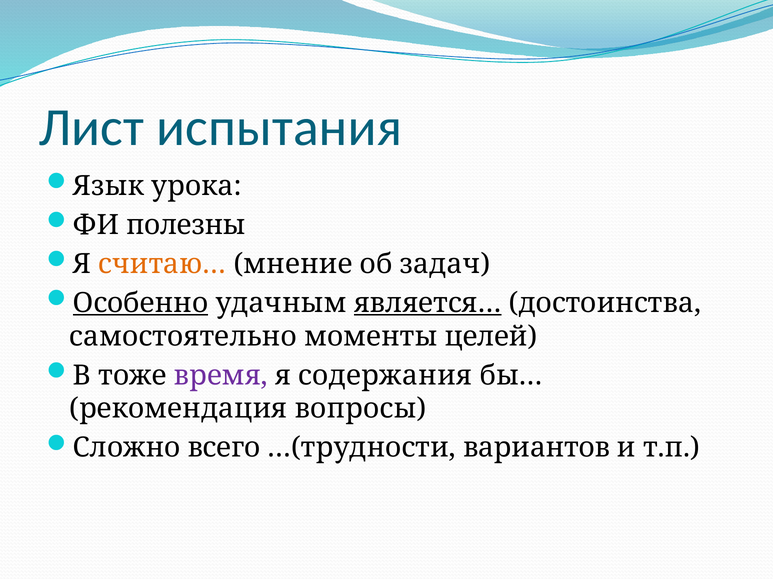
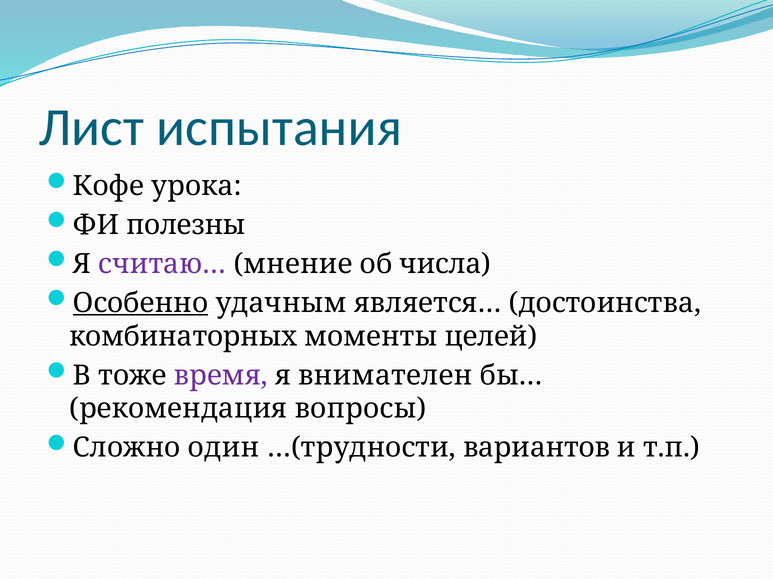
Язык: Язык -> Кофе (108, 186)
считаю… colour: orange -> purple (162, 264)
задач: задач -> числа (445, 264)
является… underline: present -> none (428, 303)
самостоятельно: самостоятельно -> комбинаторных (183, 337)
содержания: содержания -> внимателен (385, 376)
всего: всего -> один (224, 448)
